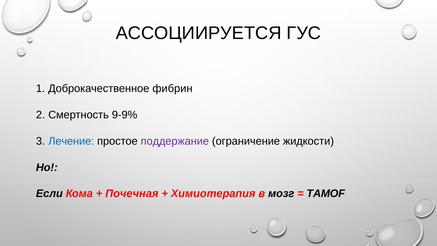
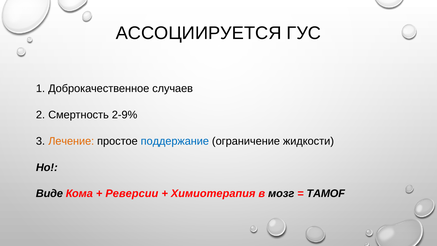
фибрин: фибрин -> случаев (173, 89)
9-9%: 9-9% -> 2-9% (125, 115)
Лечение colour: blue -> orange (71, 141)
поддержание colour: purple -> blue (175, 141)
Если: Если -> Виде (49, 194)
Почечная: Почечная -> Реверсии (132, 194)
